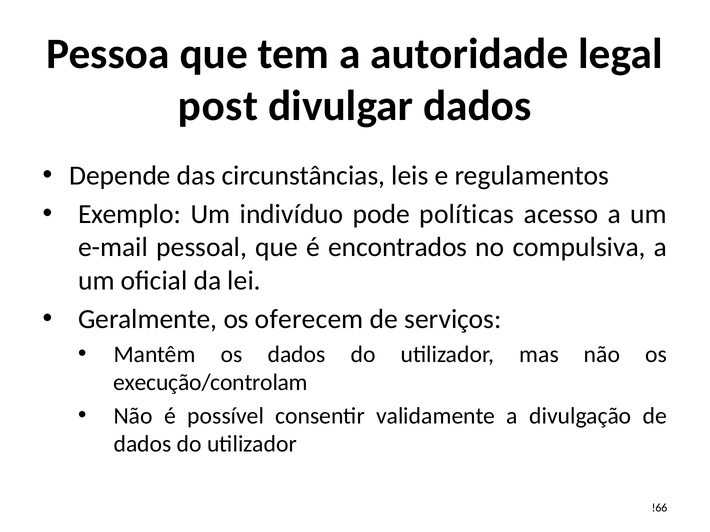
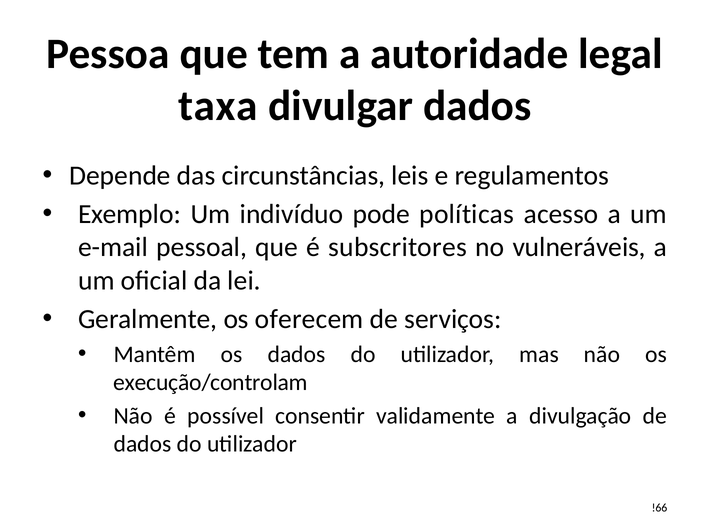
post: post -> taxa (218, 106)
encontrados: encontrados -> subscritores (398, 248)
compulsiva: compulsiva -> vulneráveis (579, 248)
